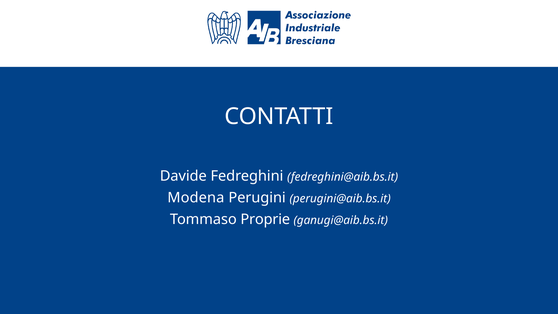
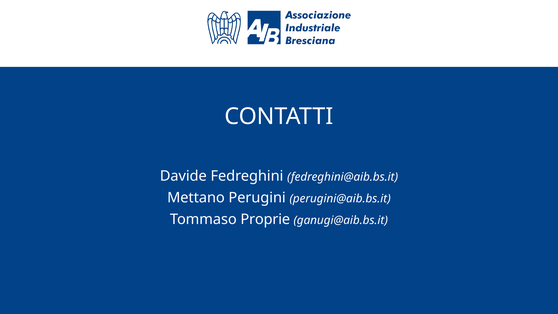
Modena: Modena -> Mettano (196, 198)
